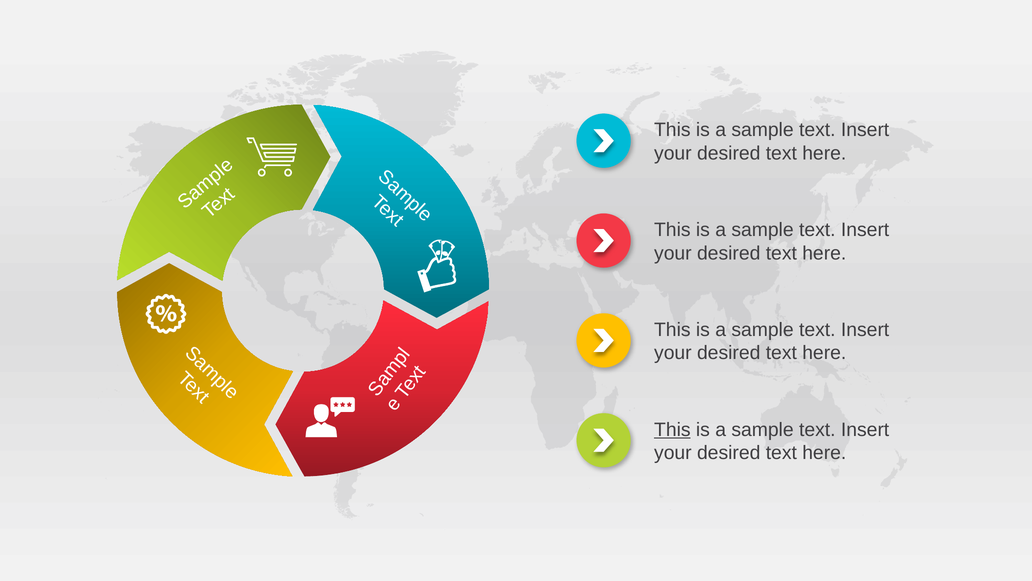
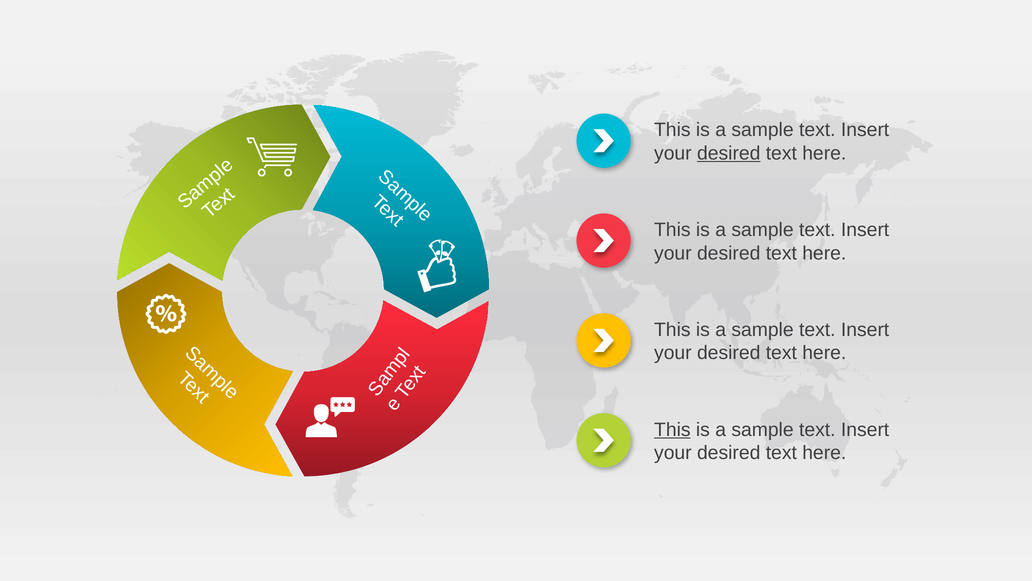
desired underline: none -> present (729, 153)
